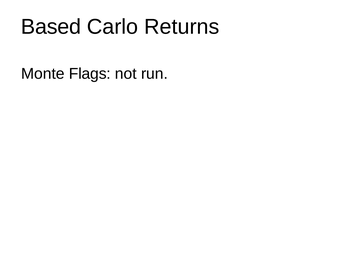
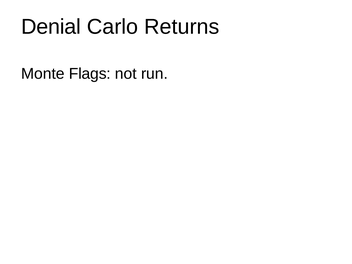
Based: Based -> Denial (51, 27)
